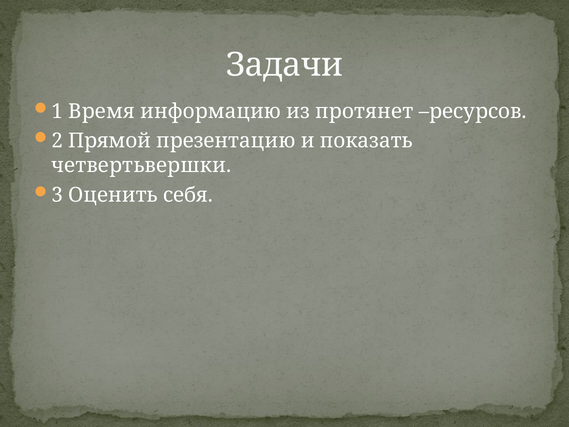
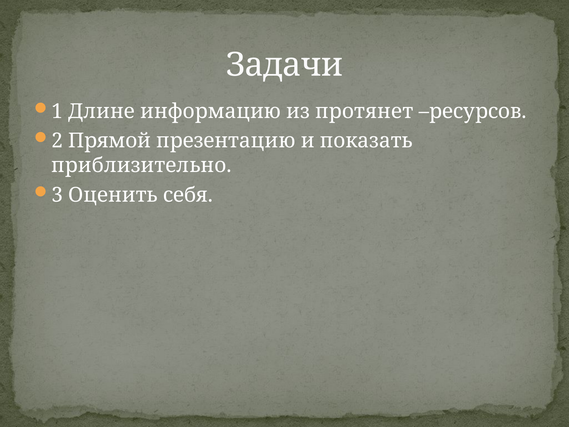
Время: Время -> Длине (102, 111)
четвертьвершки: четвертьвершки -> приблизительно (141, 165)
